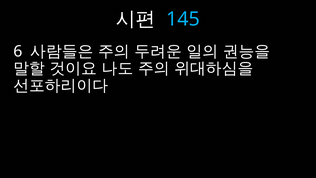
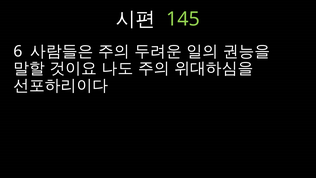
145 colour: light blue -> light green (183, 19)
